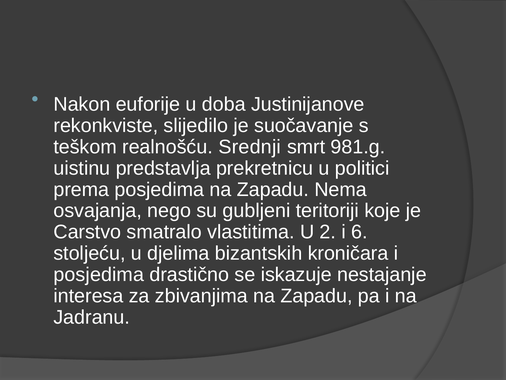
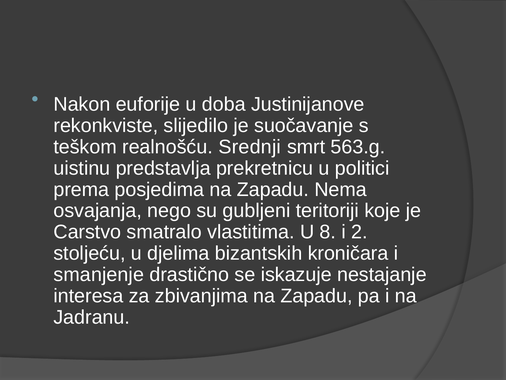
981.g: 981.g -> 563.g (358, 147)
2: 2 -> 8 (328, 232)
6: 6 -> 2 (359, 232)
posjedima: posjedima -> smanjenje (99, 274)
